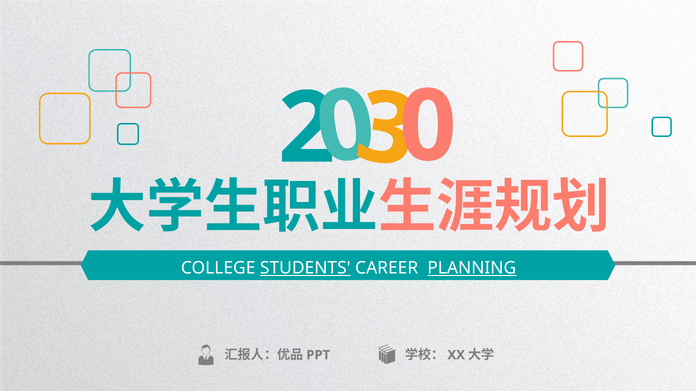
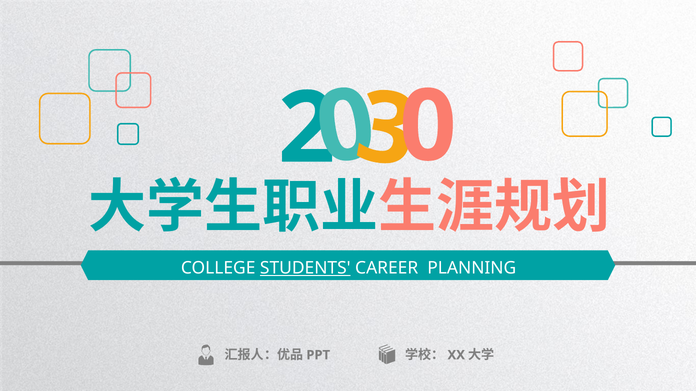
PLANNING underline: present -> none (472, 268)
